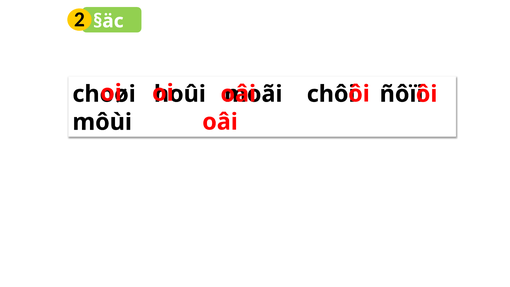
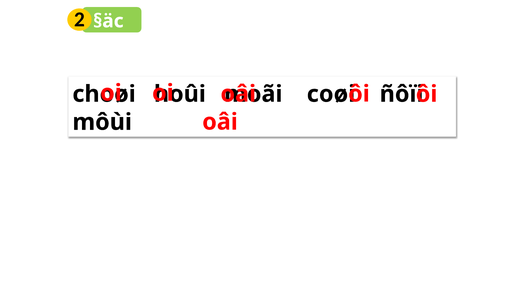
chôi: chôi -> coøi (331, 94)
